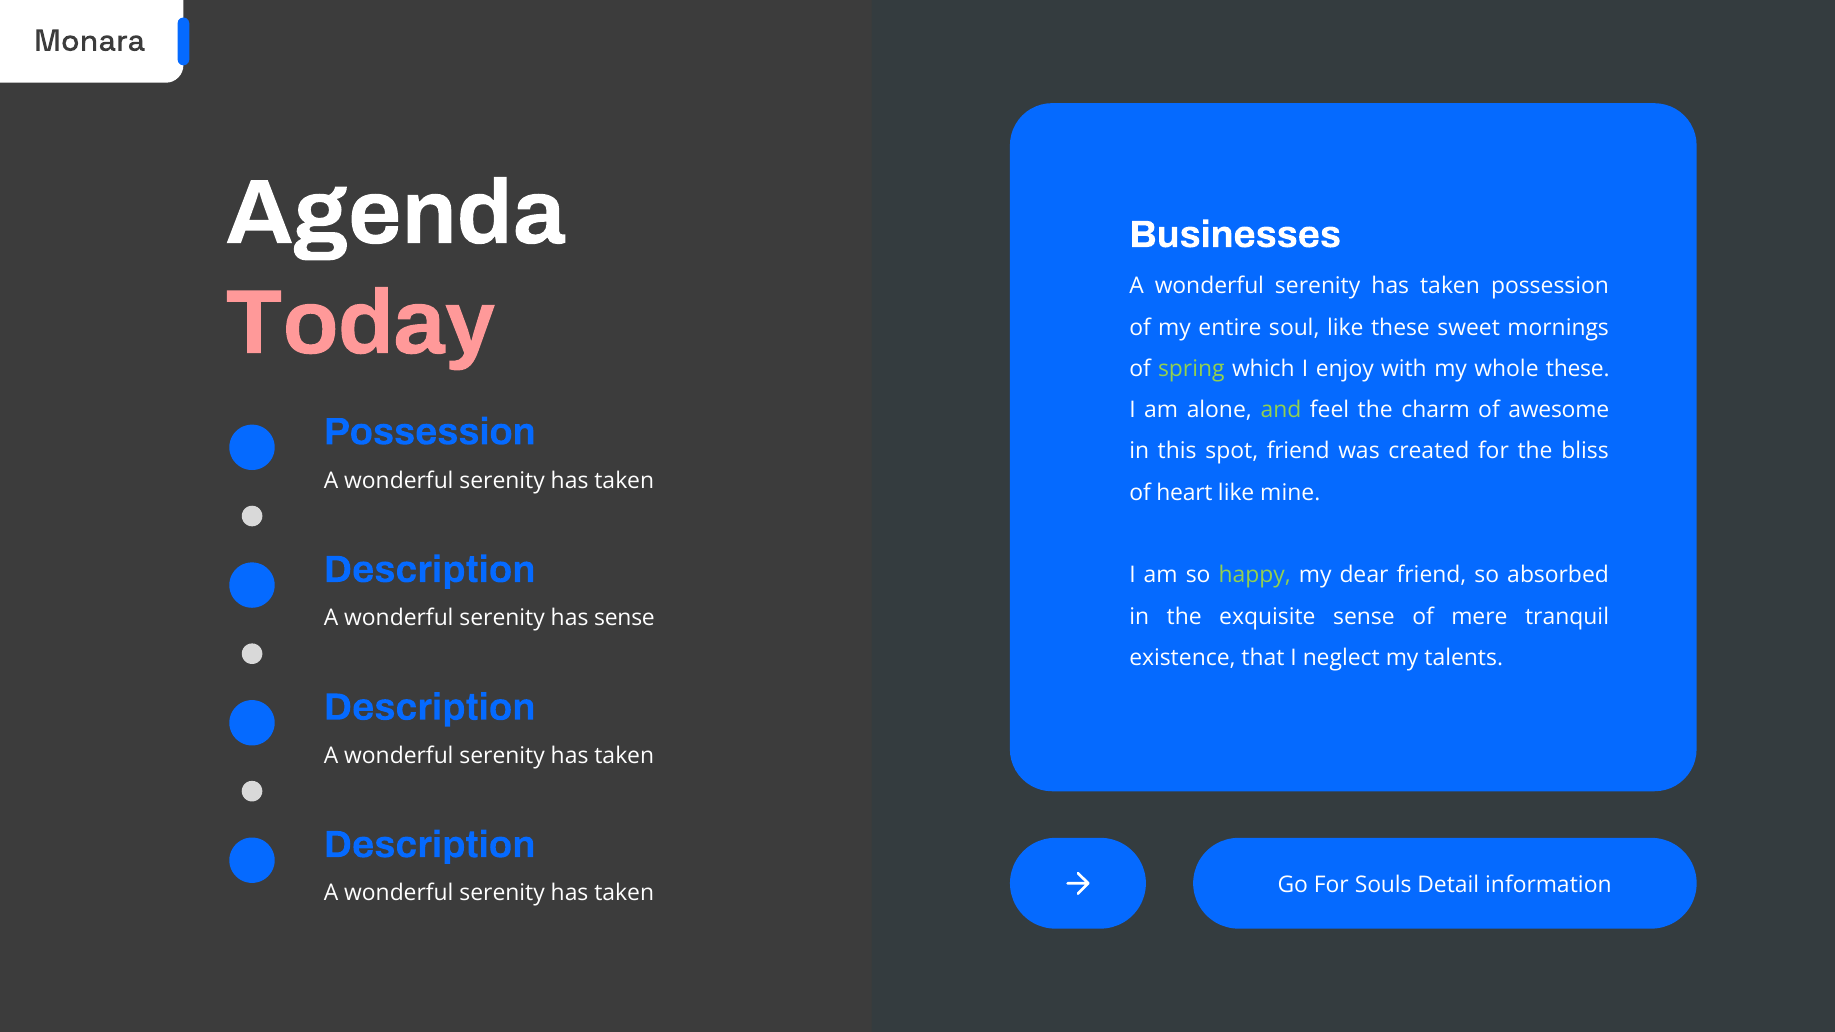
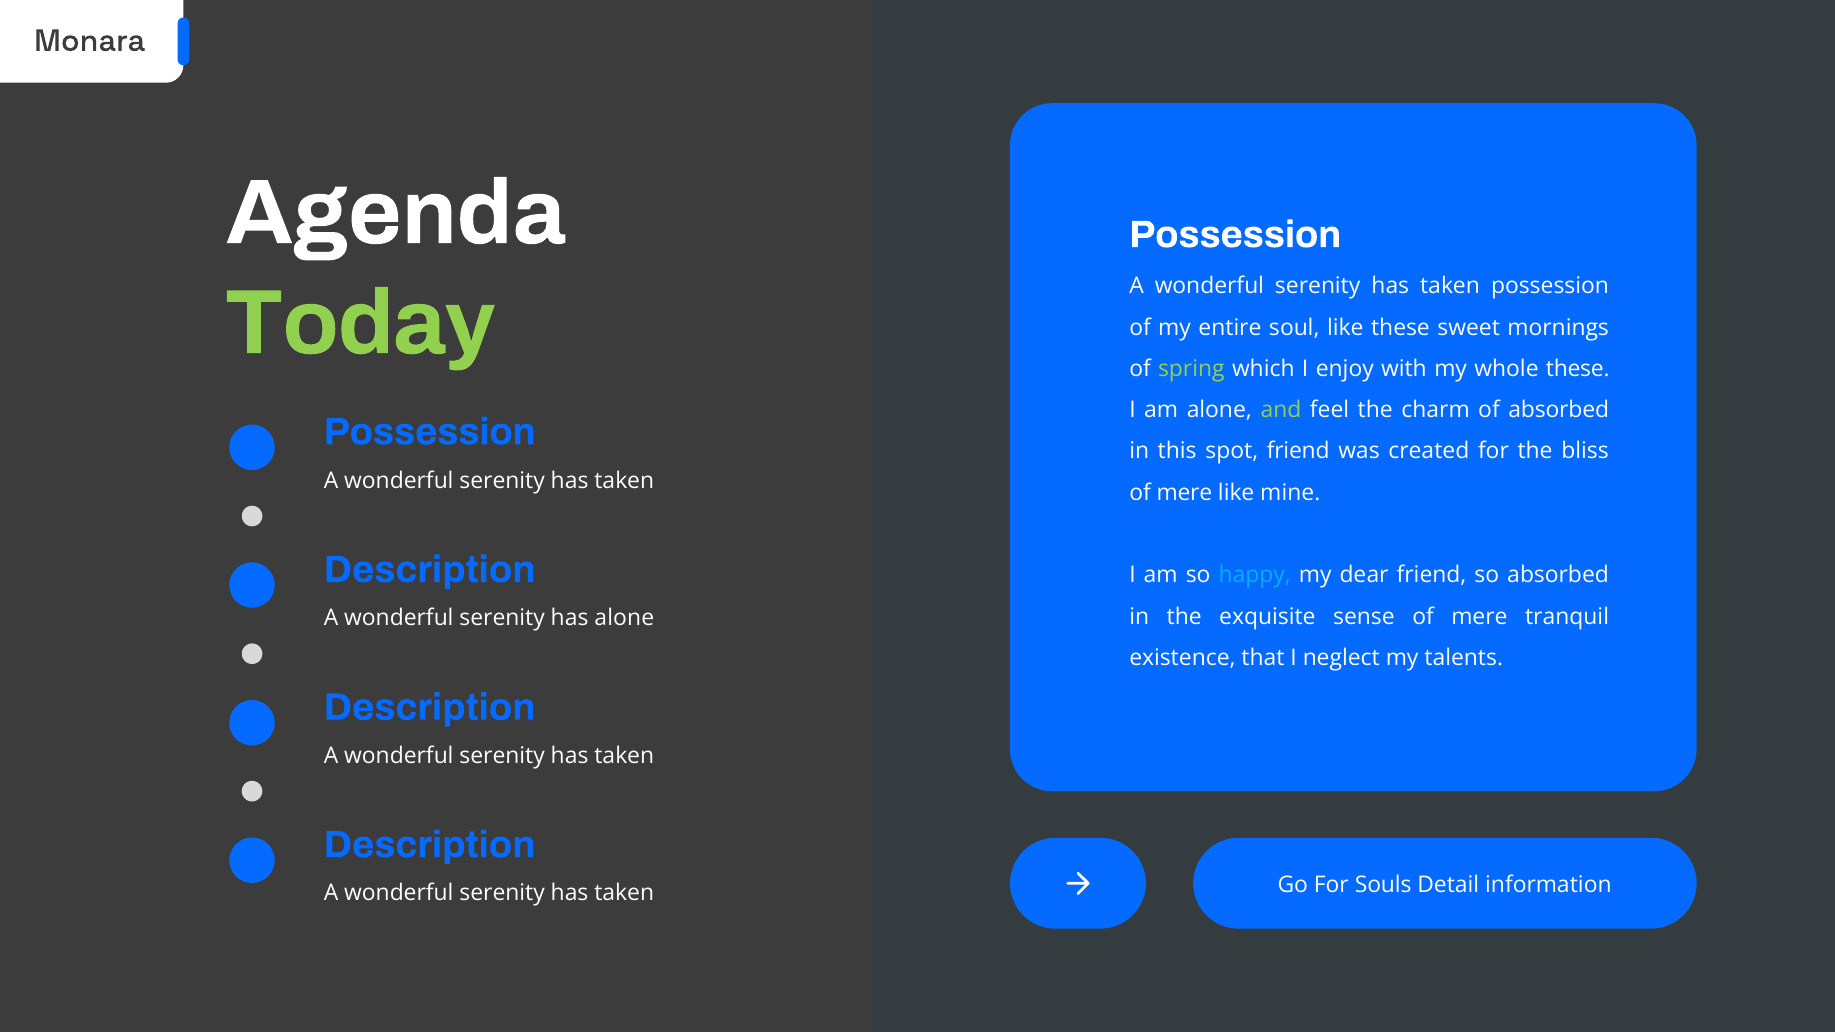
Businesses: Businesses -> Possession (1235, 235)
Today colour: pink -> light green (360, 323)
of awesome: awesome -> absorbed (1559, 410)
heart: heart -> mere (1184, 493)
happy colour: light green -> light blue (1255, 575)
has sense: sense -> alone (624, 618)
